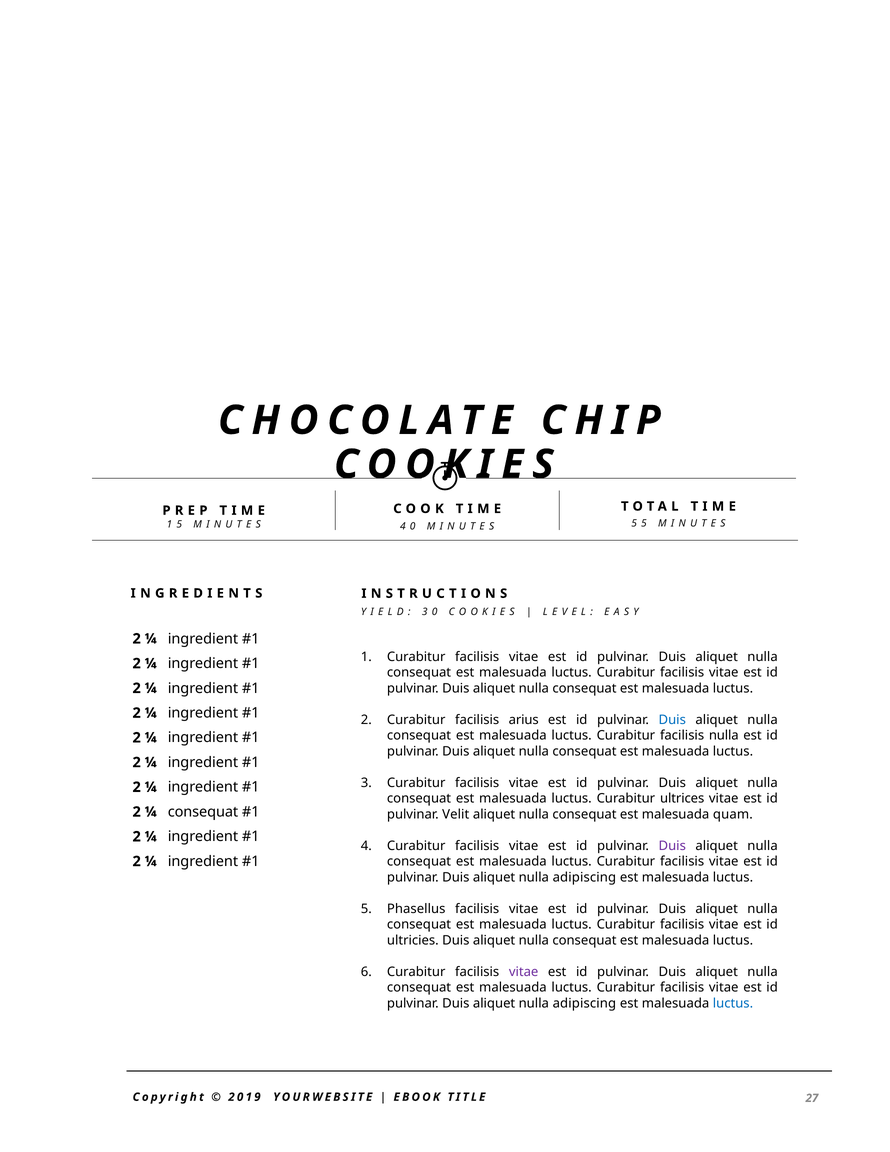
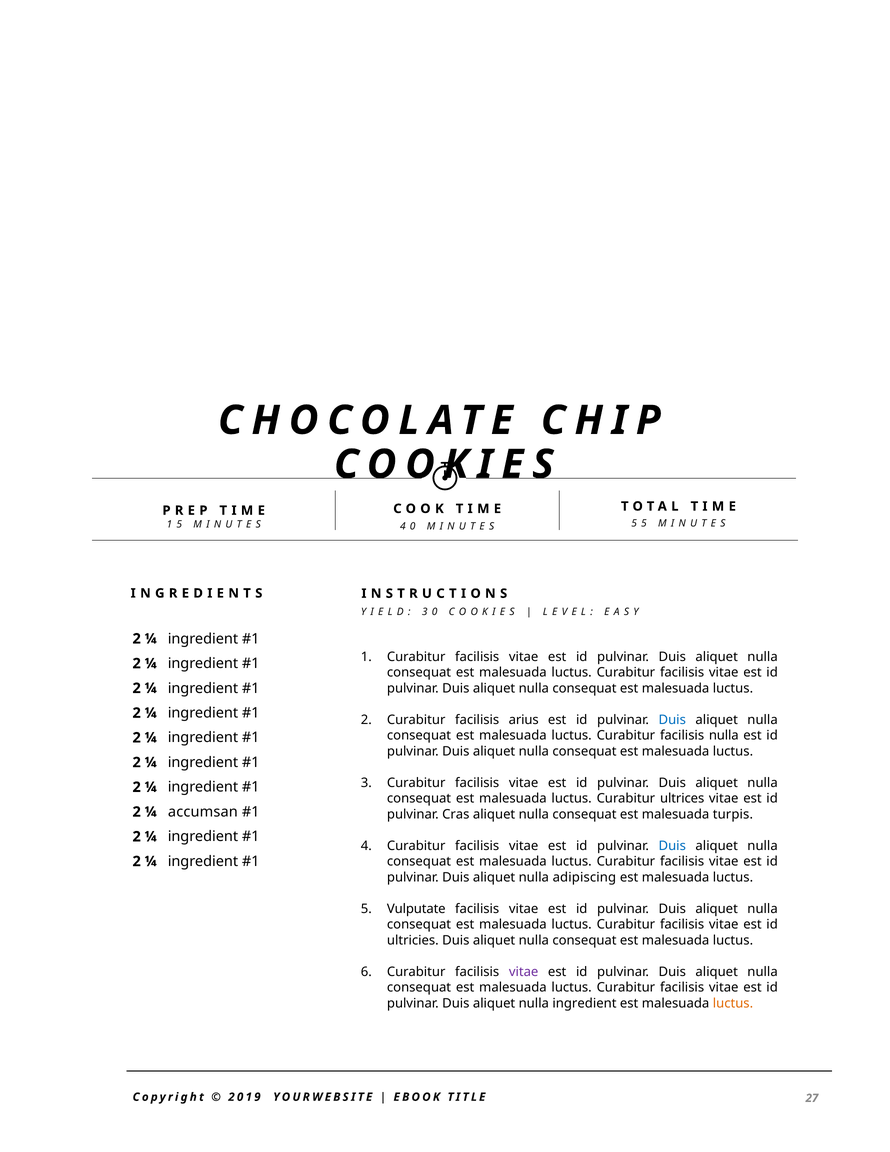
¼ consequat: consequat -> accumsan (203, 812)
Velit: Velit -> Cras (456, 814)
quam: quam -> turpis (733, 814)
Duis colour: purple -> blue (672, 846)
Phasellus: Phasellus -> Vulputate (416, 909)
adipiscing: adipiscing -> ingredient (584, 1003)
luctus colour: blue -> orange (733, 1003)
